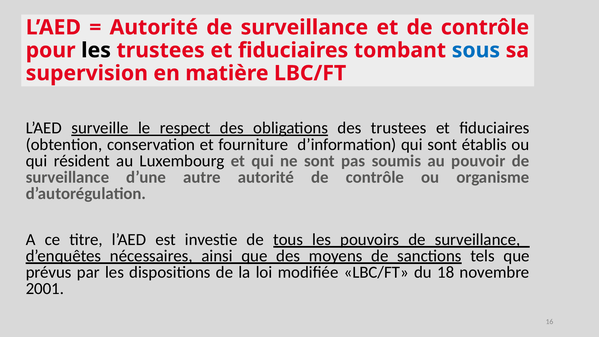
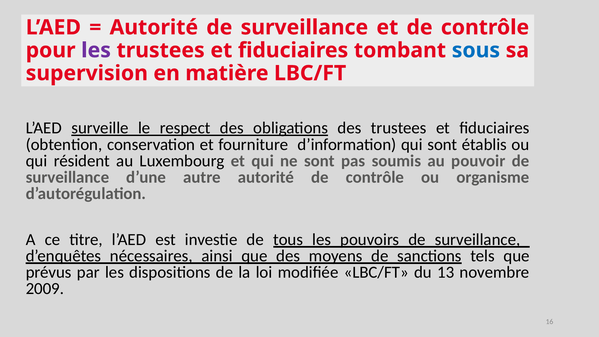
les colour: black -> purple (96, 50)
18: 18 -> 13 (446, 272)
2001: 2001 -> 2009 (45, 289)
